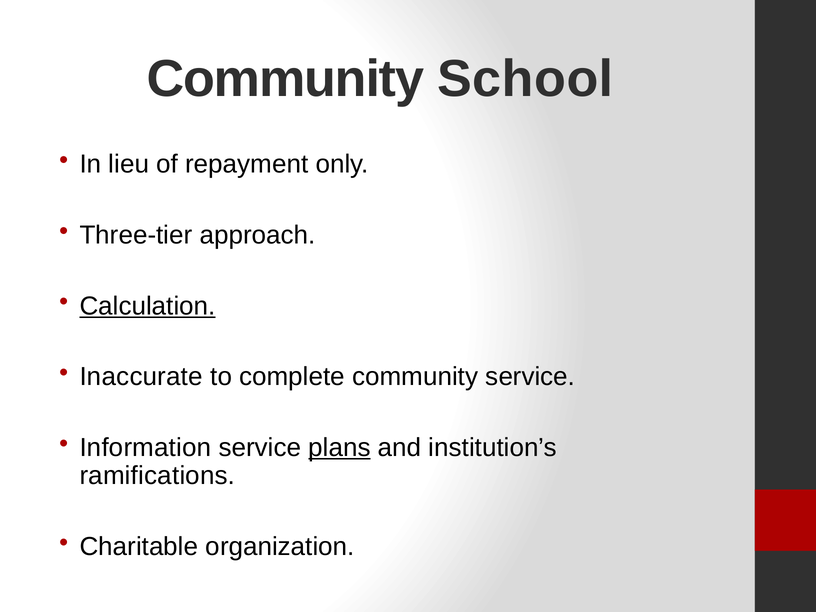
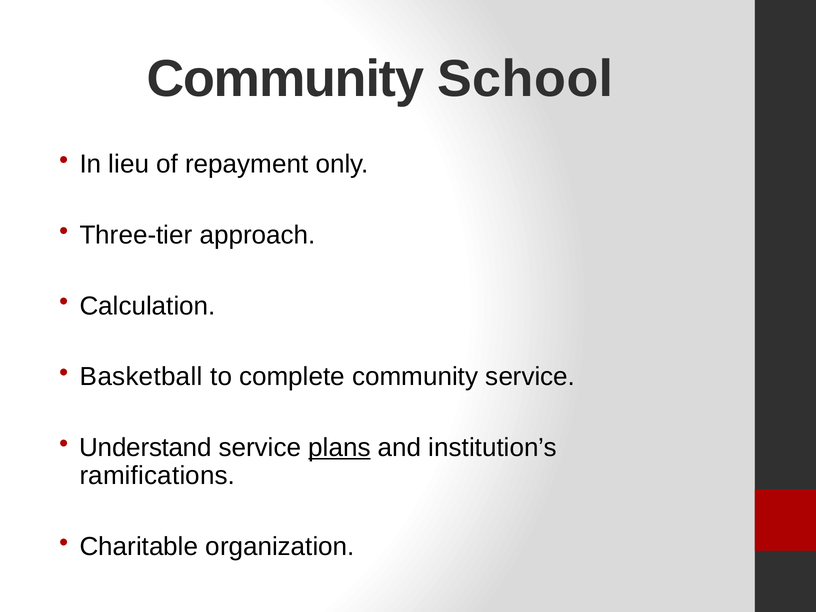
Calculation underline: present -> none (148, 306)
Inaccurate: Inaccurate -> Basketball (141, 377)
Information: Information -> Understand (146, 448)
